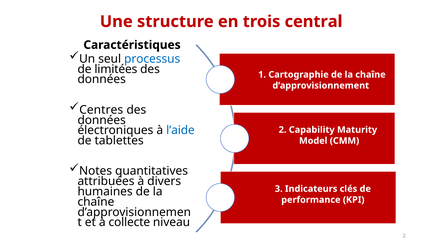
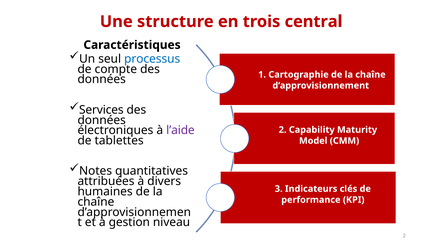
limitées: limitées -> compte (116, 69)
Centres: Centres -> Services (101, 110)
l’aide colour: blue -> purple (180, 130)
collecte: collecte -> gestion (129, 222)
